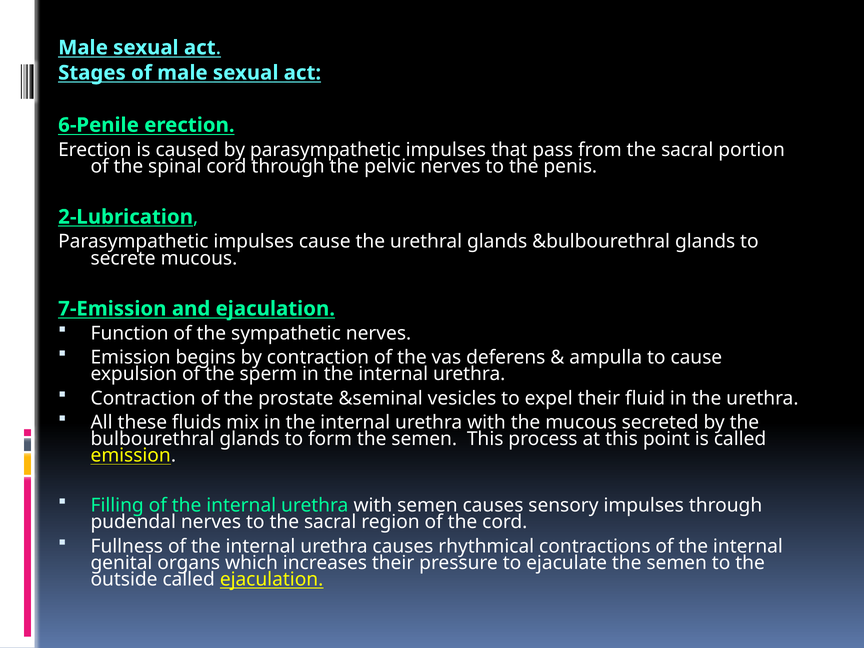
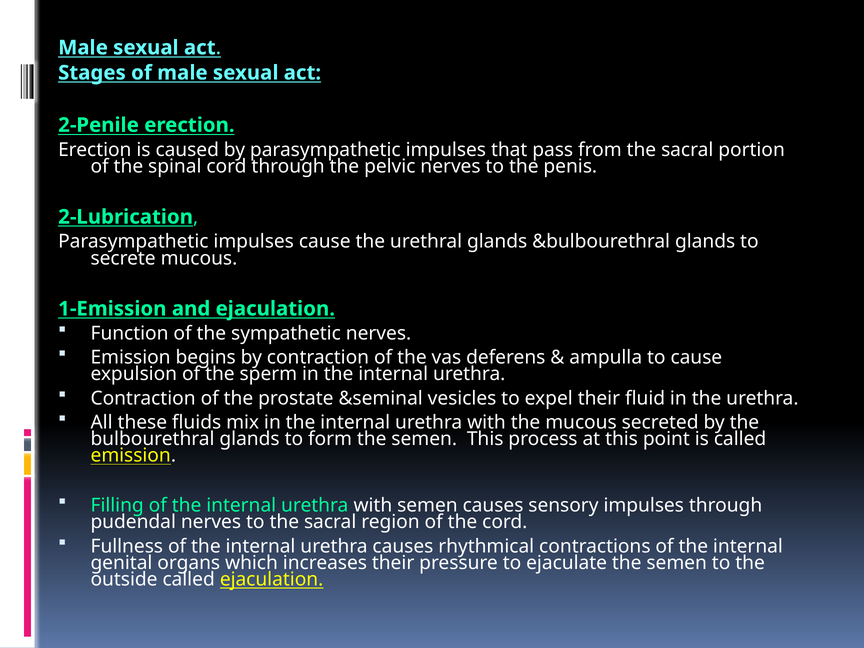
6-Penile: 6-Penile -> 2-Penile (99, 125)
7-Emission: 7-Emission -> 1-Emission (112, 309)
